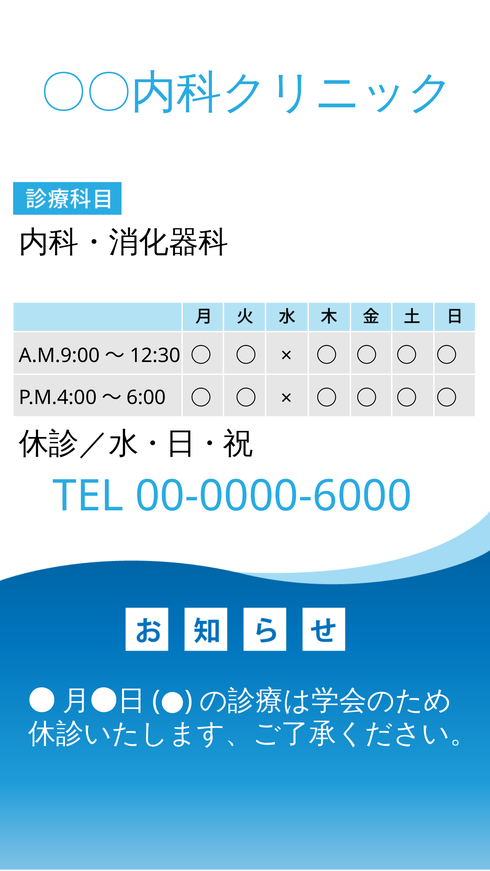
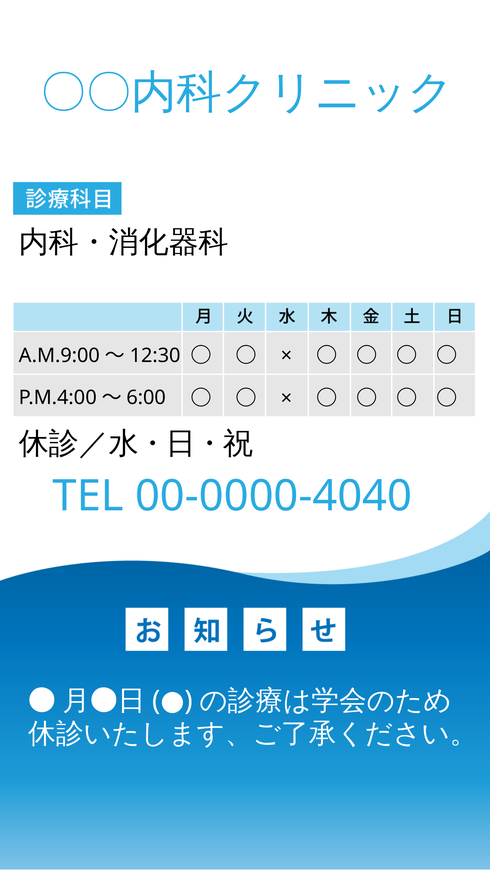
00-0000-6000: 00-0000-6000 -> 00-0000-4040 (274, 496)
